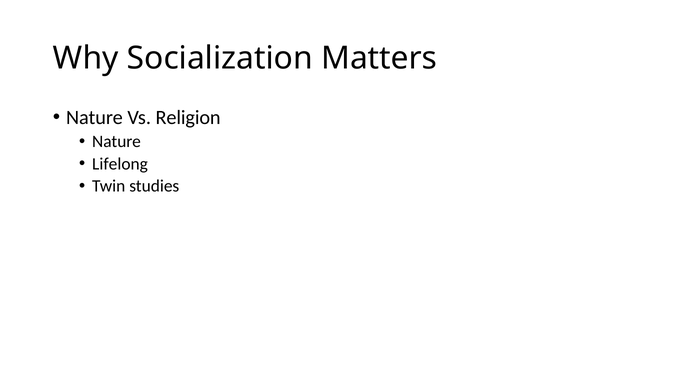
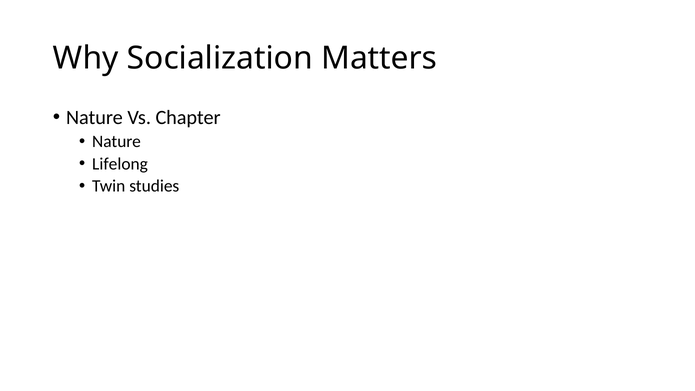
Religion: Religion -> Chapter (188, 118)
